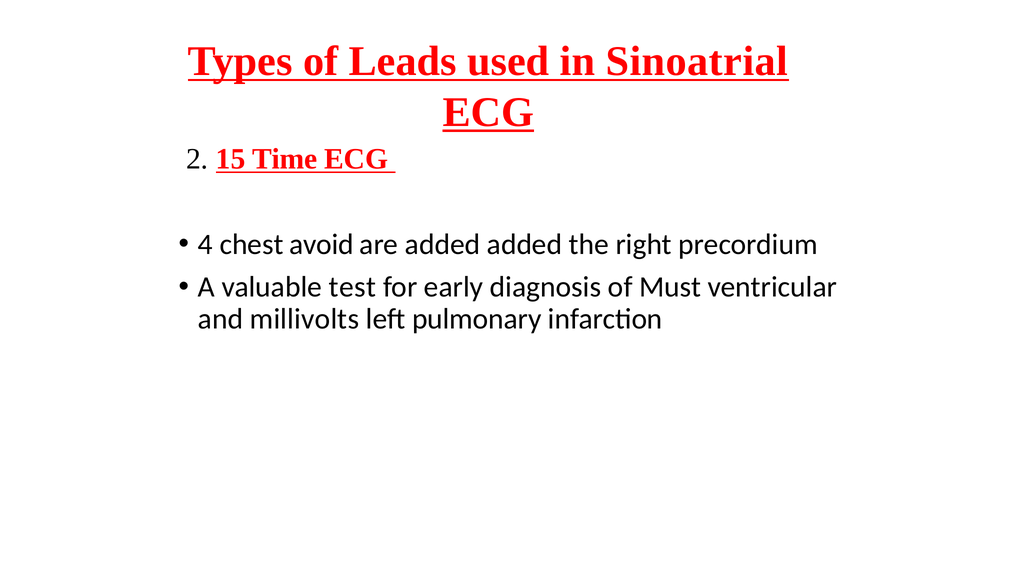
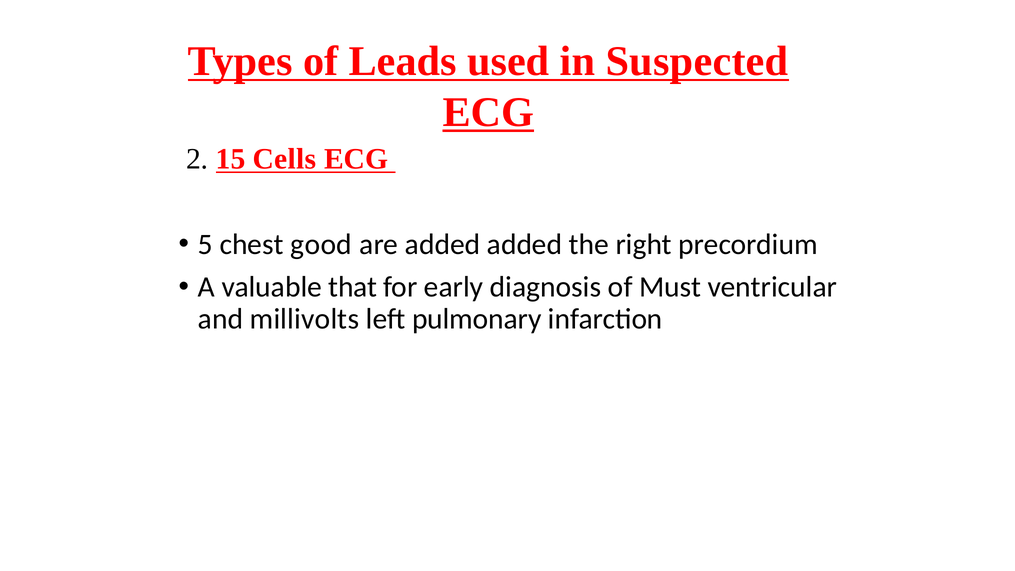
Sinoatrial: Sinoatrial -> Suspected (697, 61)
Time: Time -> Cells (285, 159)
4: 4 -> 5 (205, 244)
avoid: avoid -> good (321, 244)
test: test -> that (353, 287)
